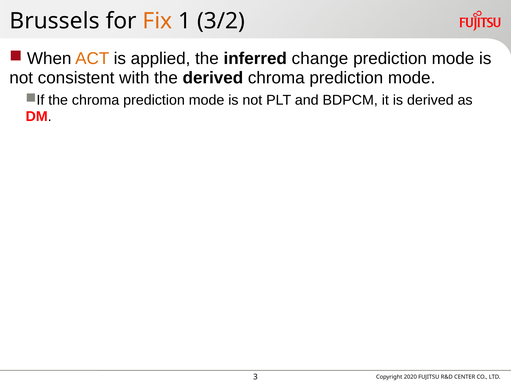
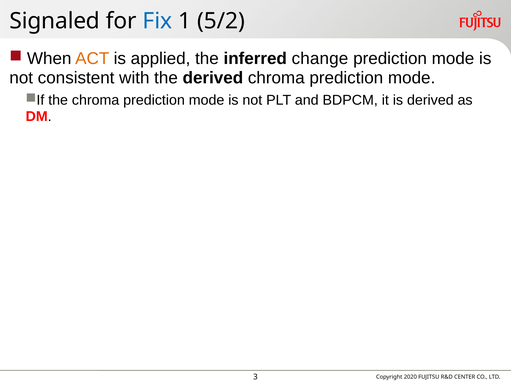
Brussels: Brussels -> Signaled (55, 21)
Fix colour: orange -> blue (157, 21)
3/2: 3/2 -> 5/2 (221, 21)
